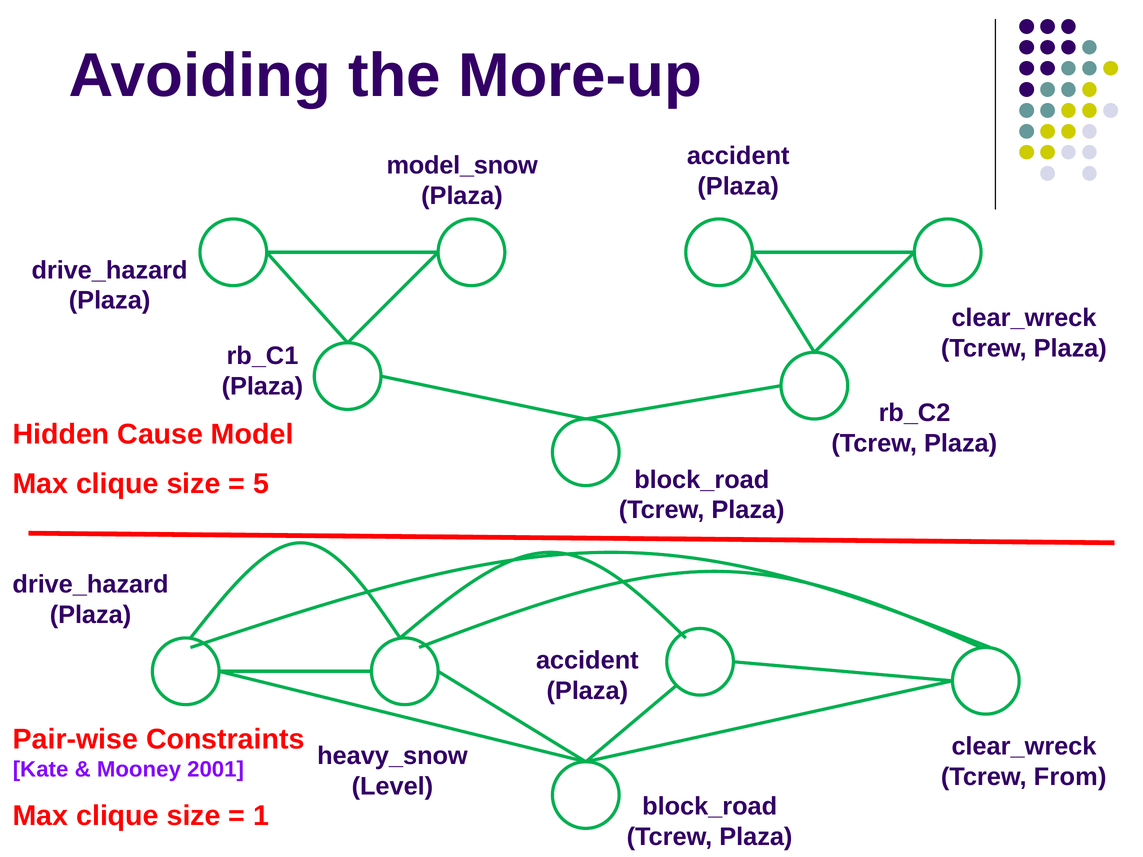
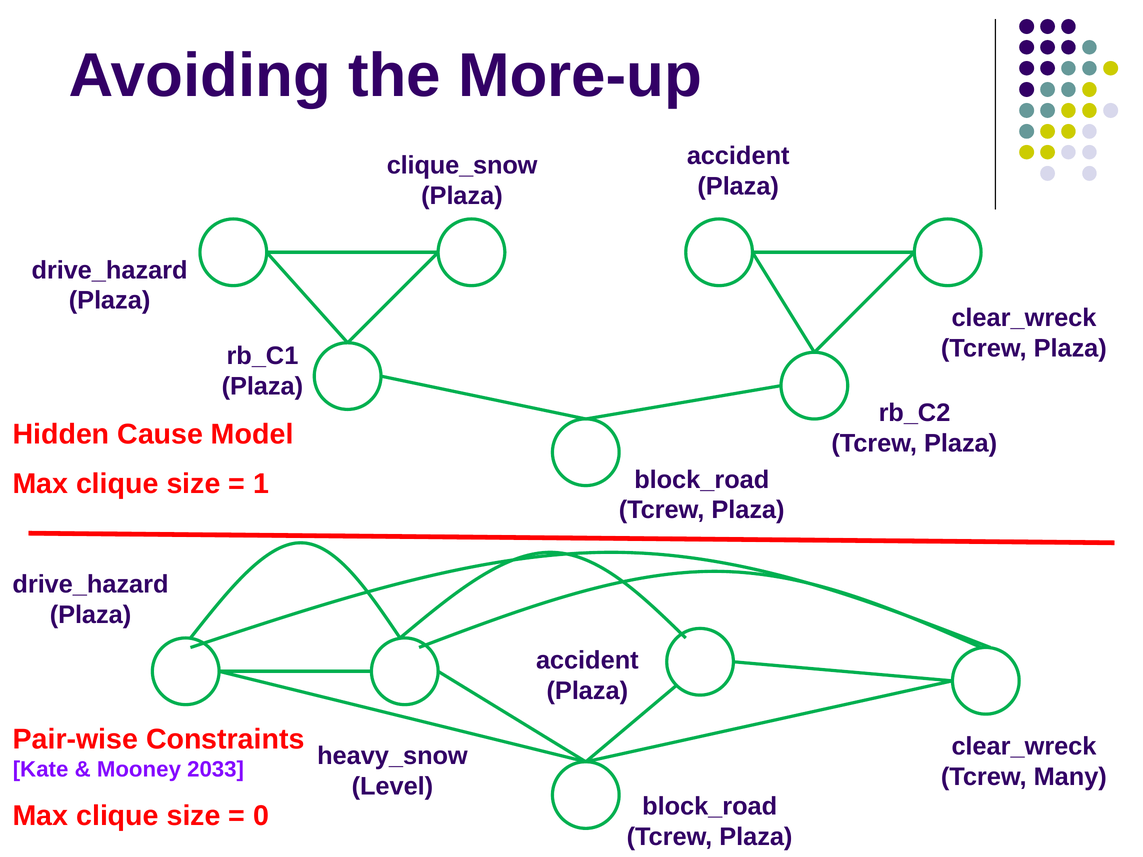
model_snow: model_snow -> clique_snow (462, 165)
5: 5 -> 1 (261, 484)
2001: 2001 -> 2033 (216, 770)
From: From -> Many (1070, 777)
1: 1 -> 0 (261, 816)
